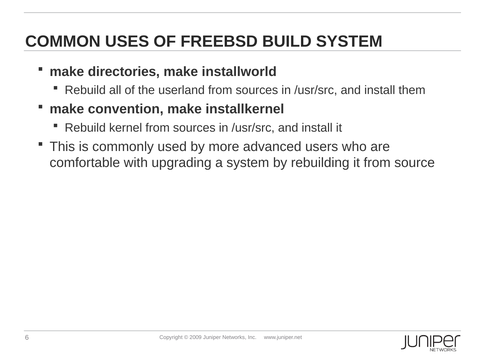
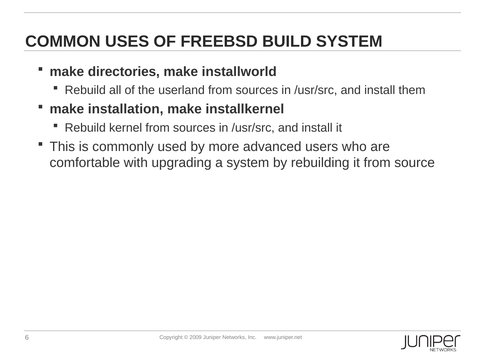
convention: convention -> installation (126, 109)
